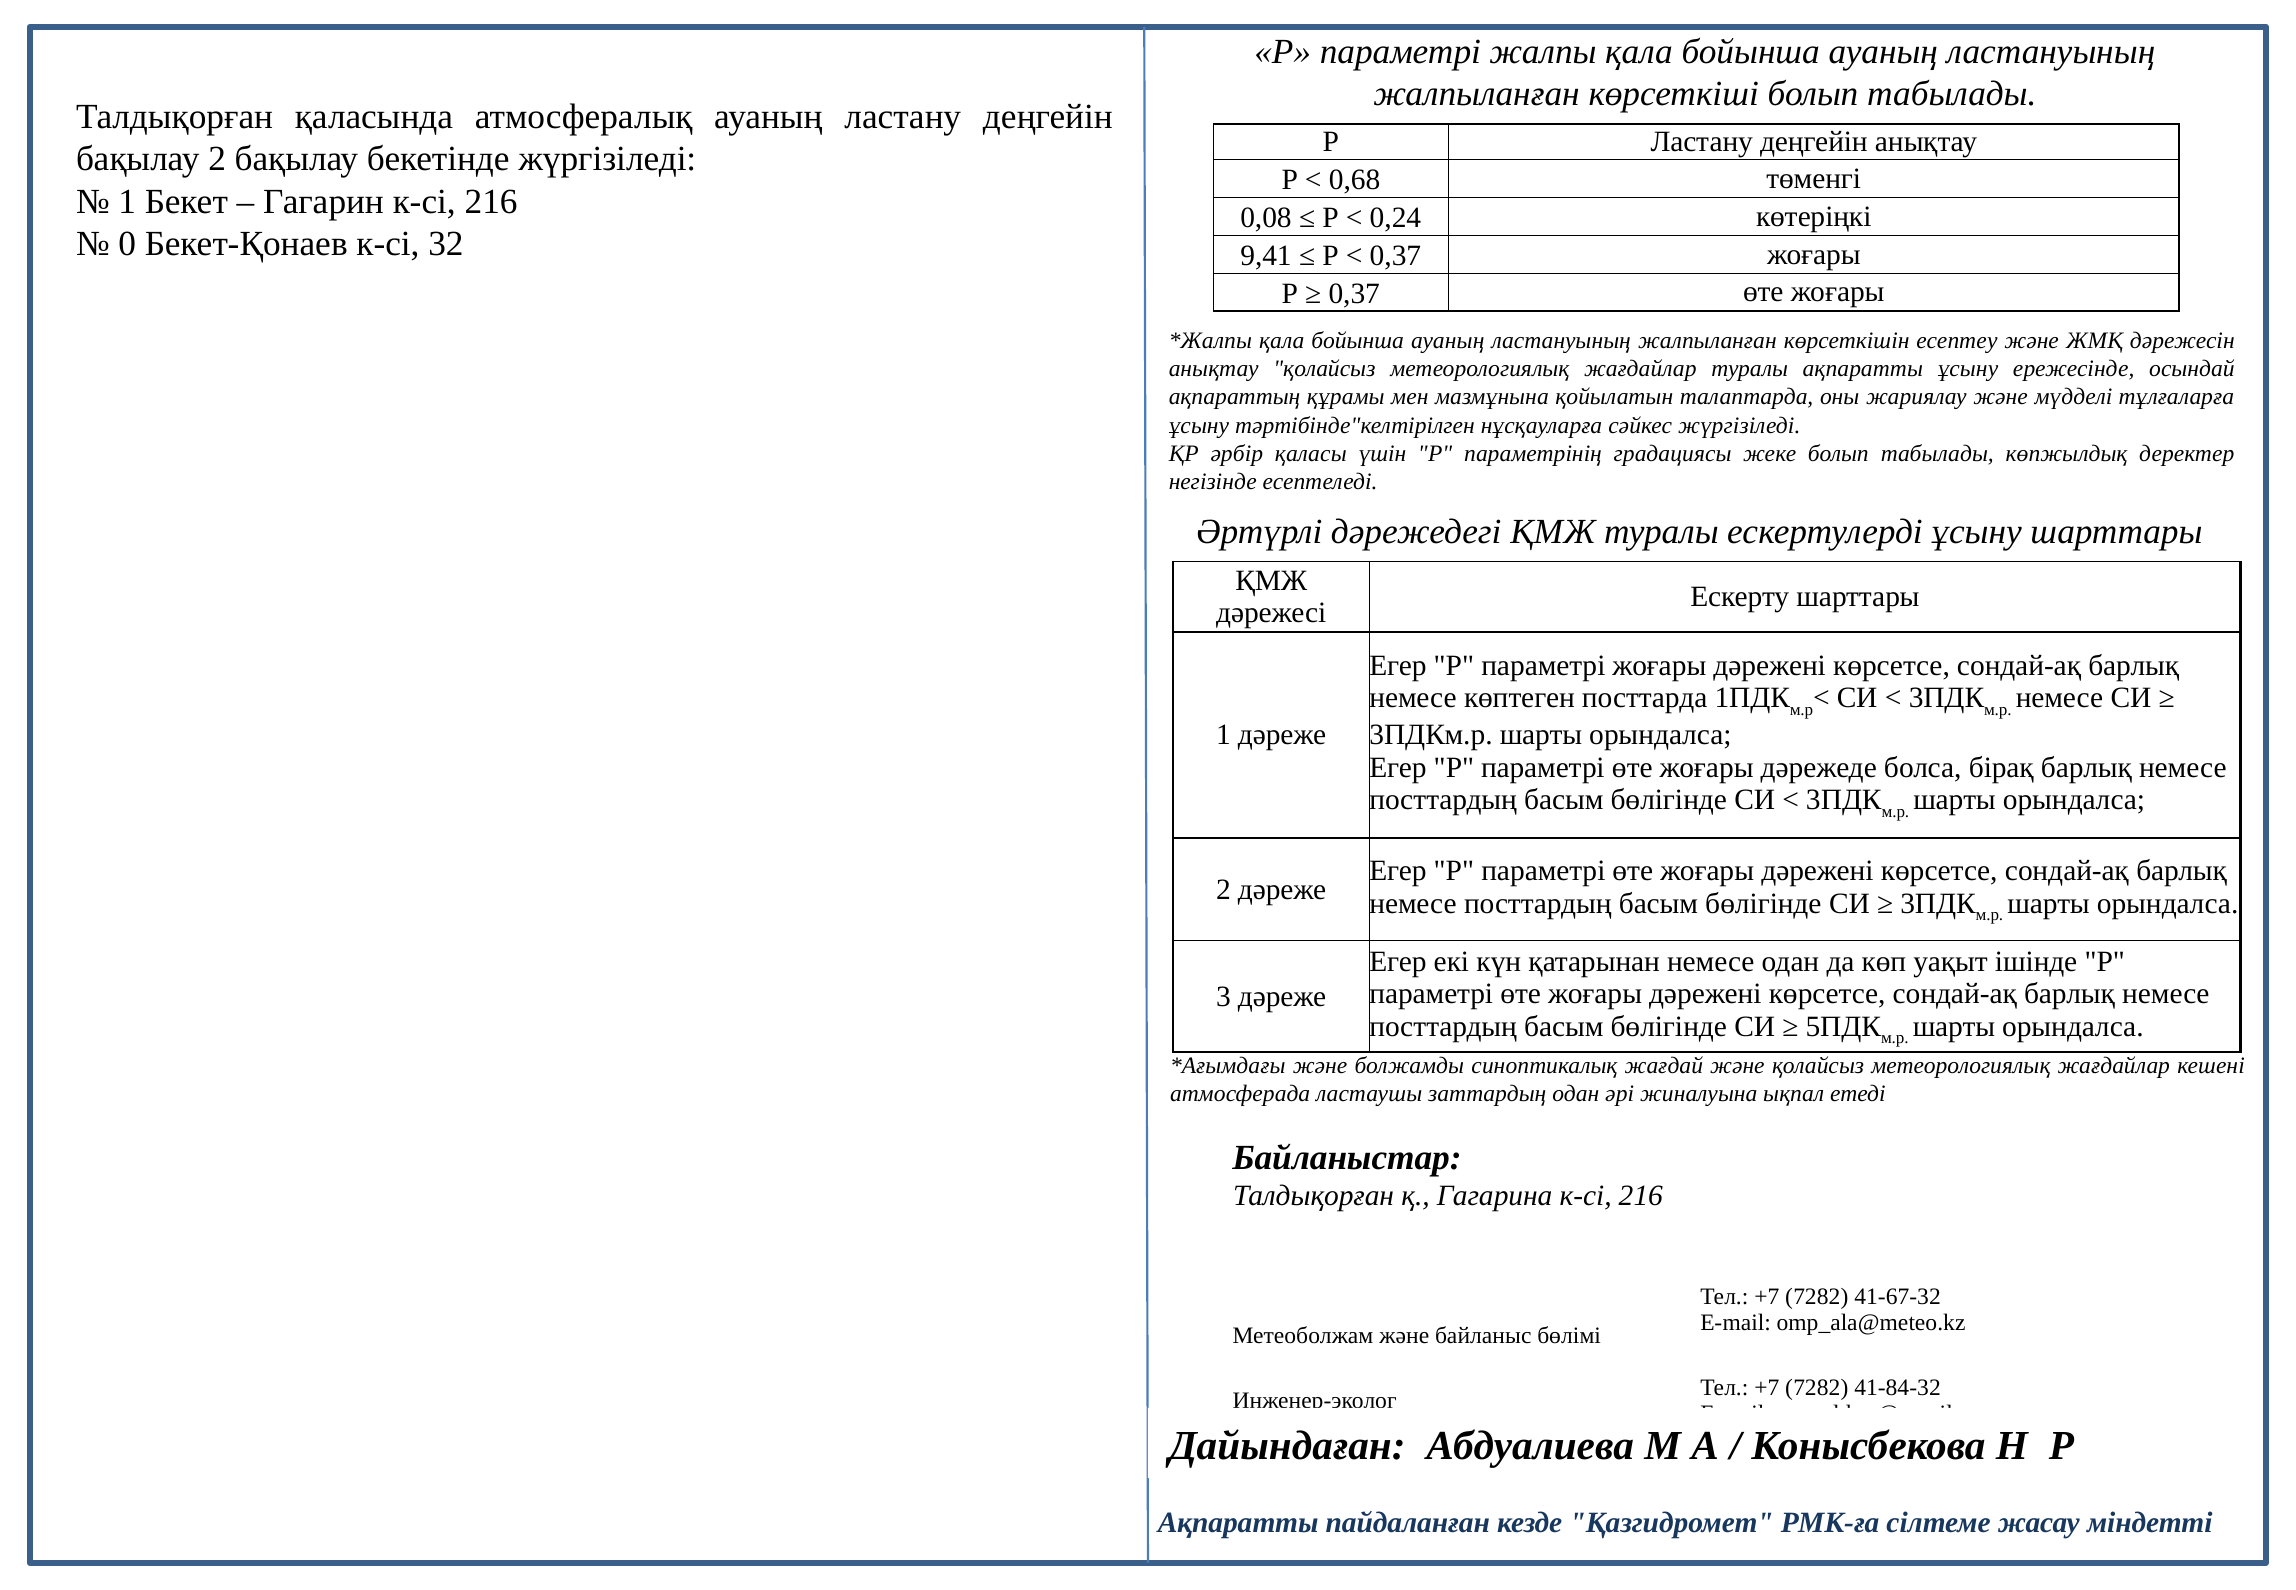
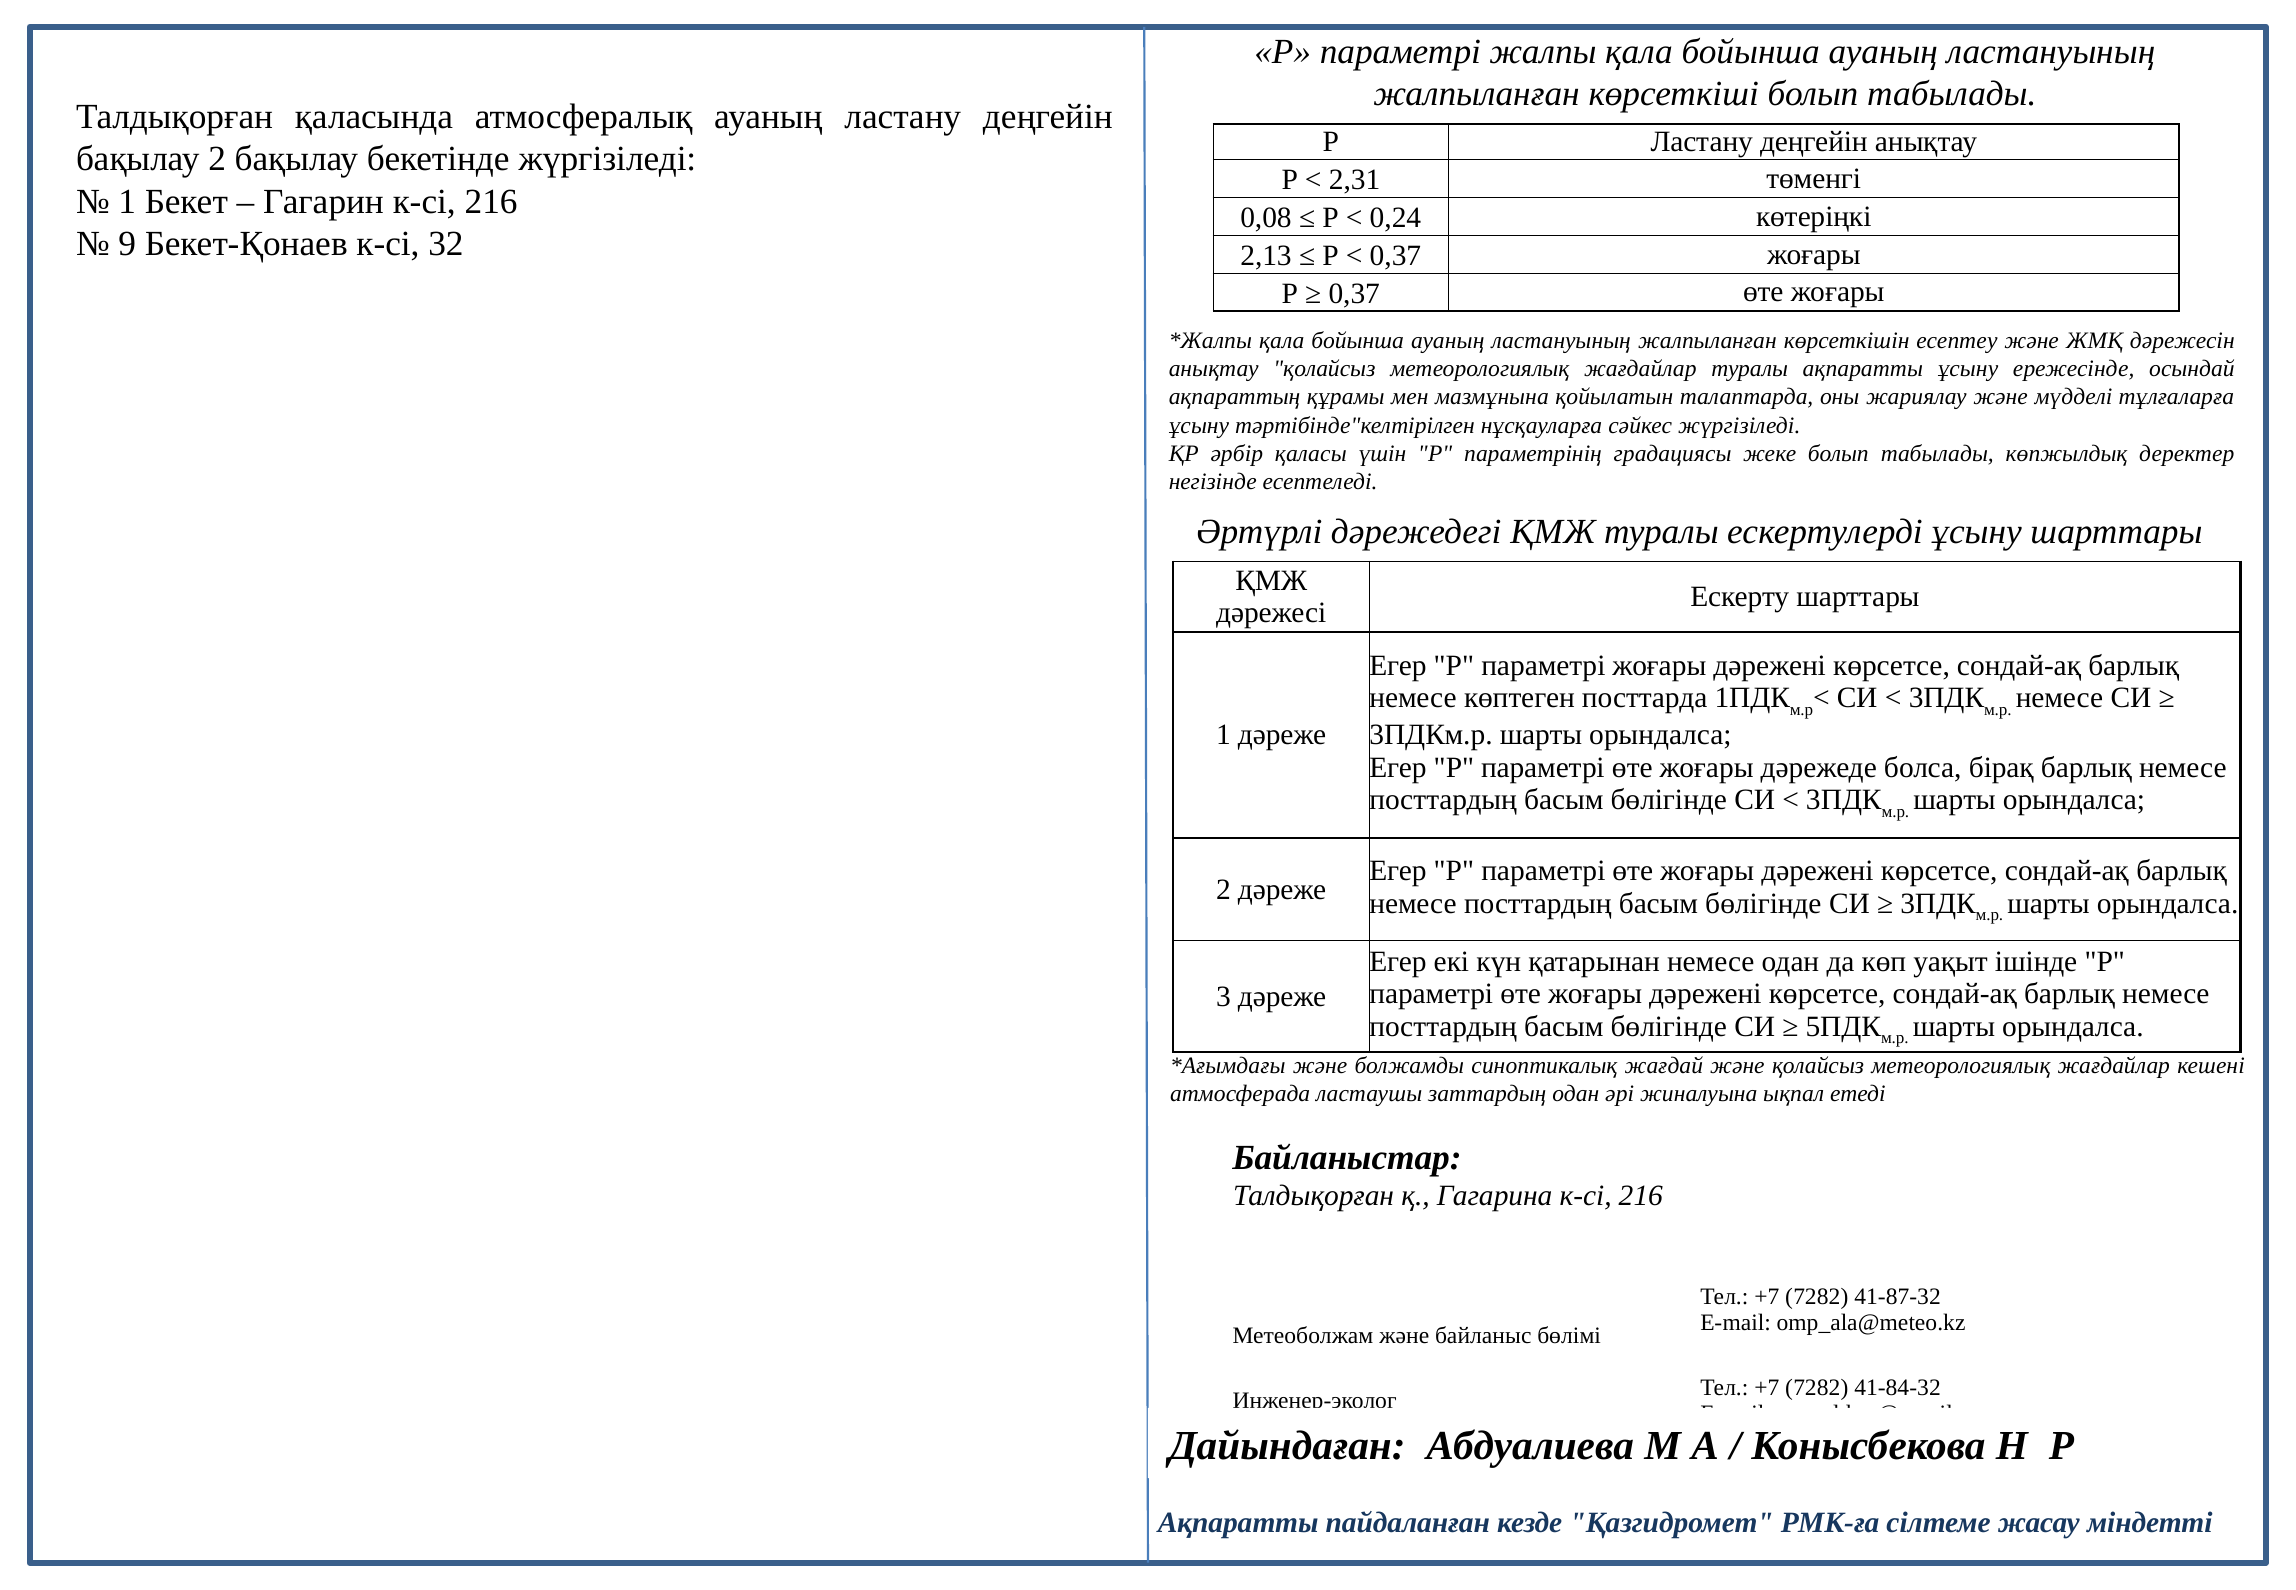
0,68: 0,68 -> 2,31 (1355, 180)
0: 0 -> 9 (127, 244)
9,41: 9,41 -> 2,13 (1266, 255)
41-67-32: 41-67-32 -> 41-87-32 (1898, 1296)
